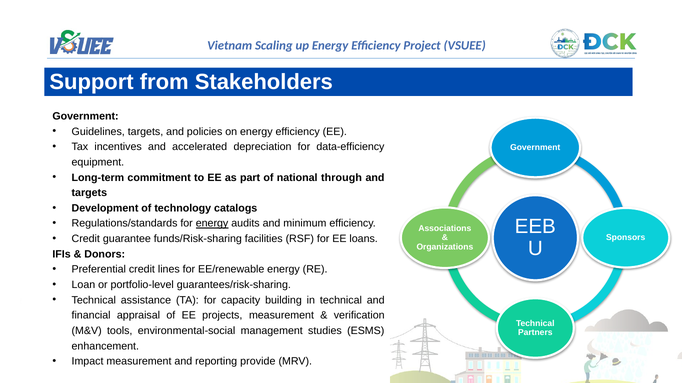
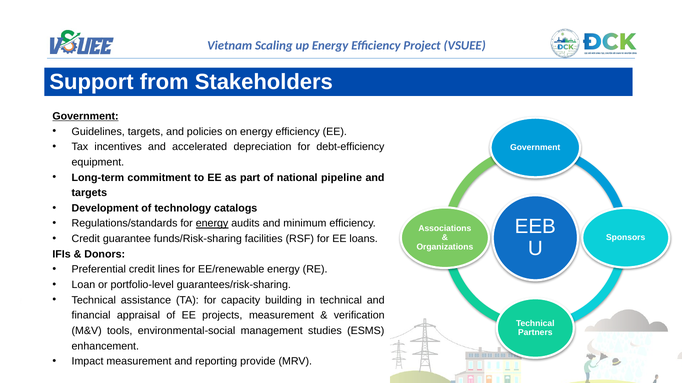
Government underline: none -> present (86, 116)
data-efficiency: data-efficiency -> debt-efficiency (350, 147)
through: through -> pipeline (341, 178)
